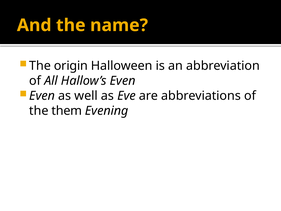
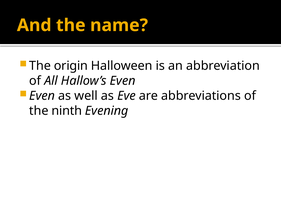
them: them -> ninth (67, 111)
